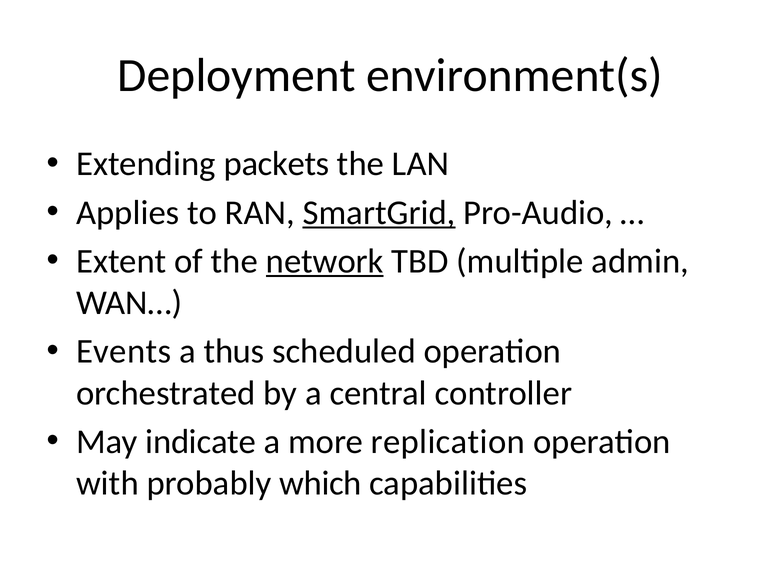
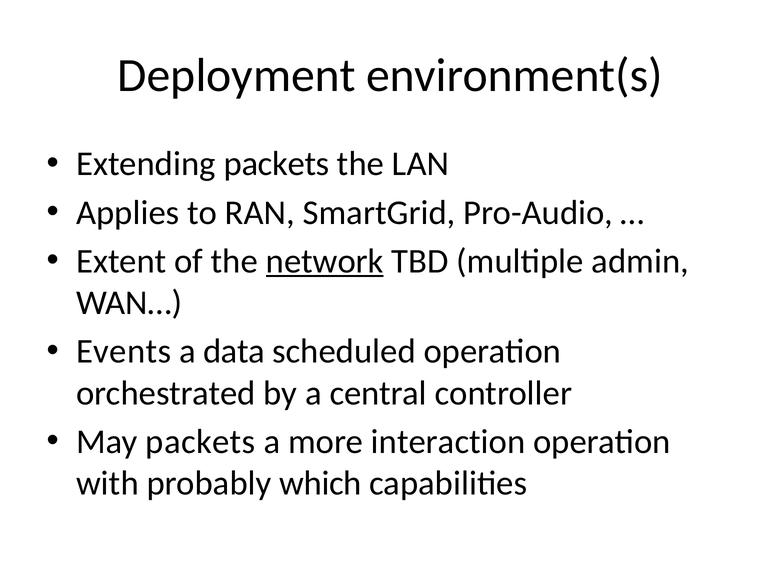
SmartGrid underline: present -> none (379, 212)
thus: thus -> data (234, 351)
May indicate: indicate -> packets (200, 442)
replication: replication -> interaction (448, 442)
